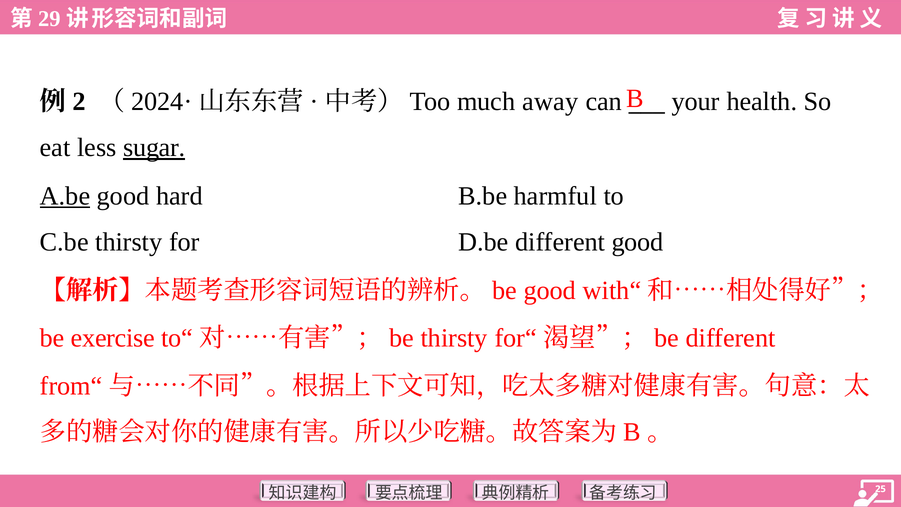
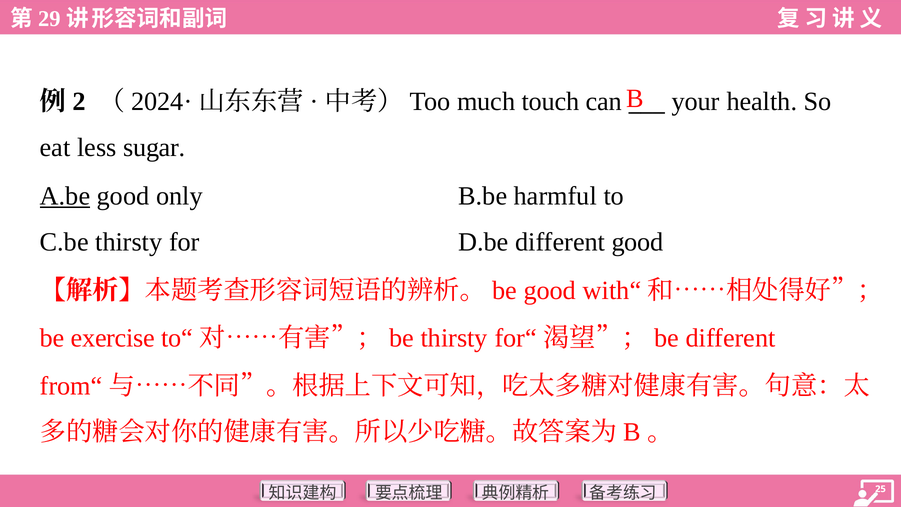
away: away -> touch (551, 102)
sugar underline: present -> none (154, 148)
hard: hard -> only (179, 196)
